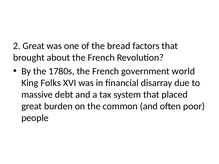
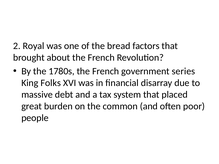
2 Great: Great -> Royal (34, 46)
world: world -> series (183, 71)
